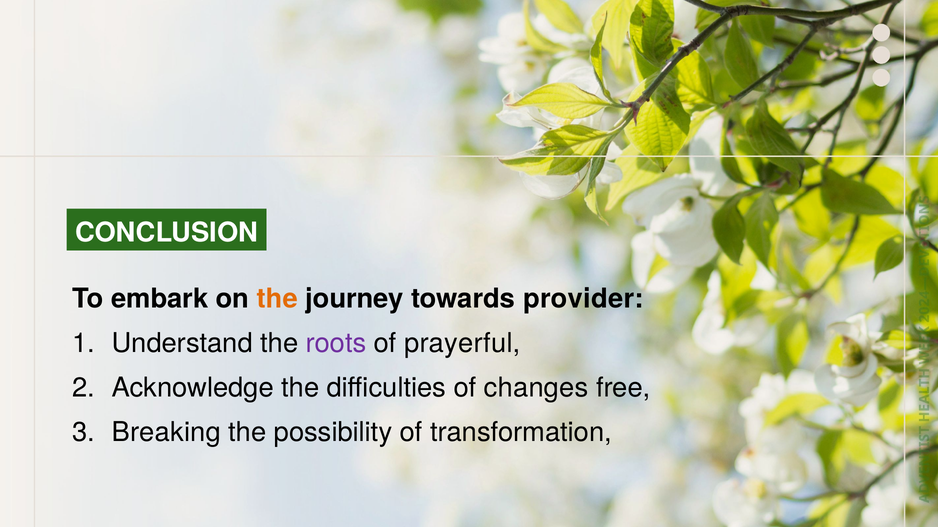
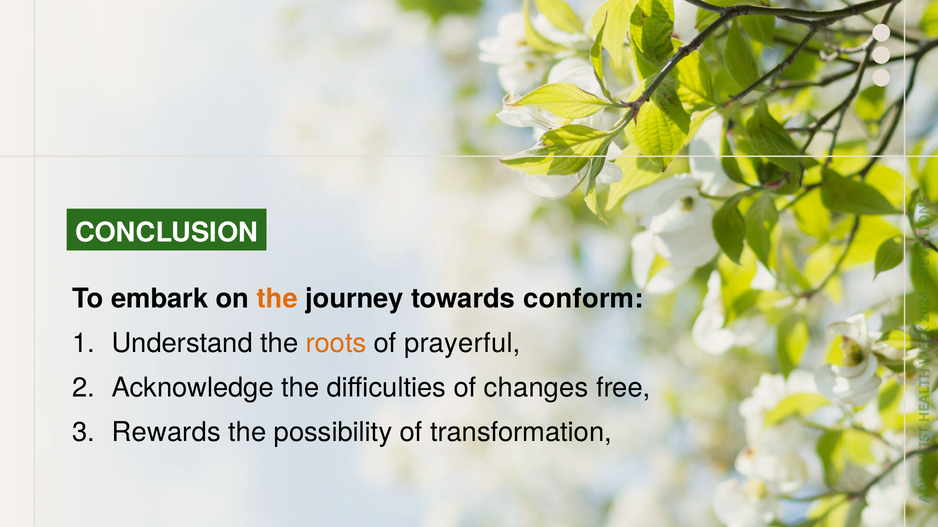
provider: provider -> conform (583, 299)
roots colour: purple -> orange (336, 344)
Breaking: Breaking -> Rewards (166, 433)
